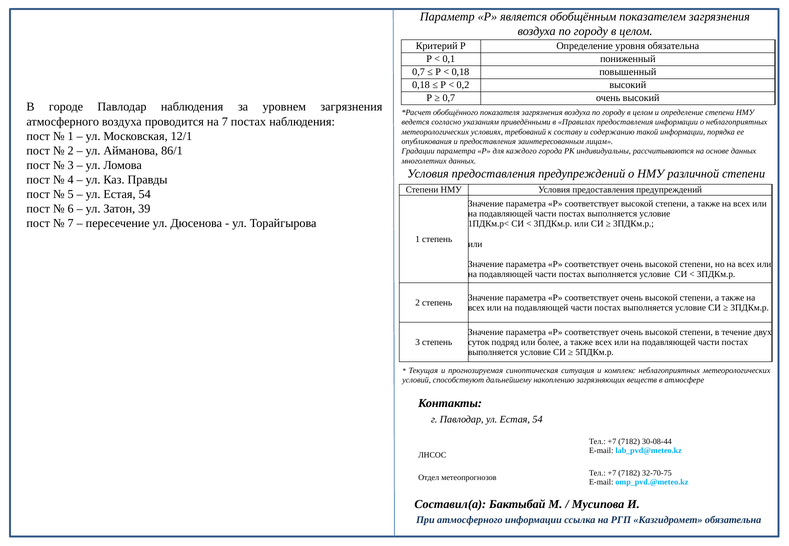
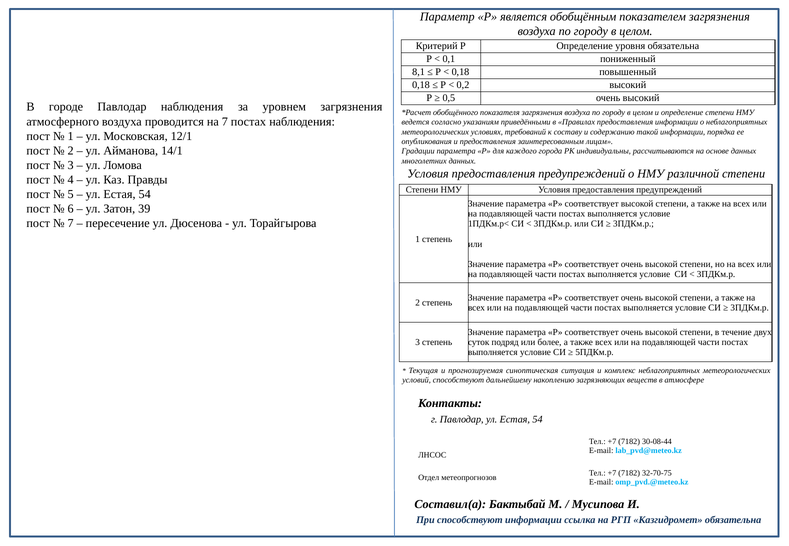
0,7: 0,7 -> 8,1 (419, 72)
0,7: 0,7 -> 0,5 (449, 98)
86/1: 86/1 -> 14/1 (172, 151)
При атмосферного: атмосферного -> способствуют (470, 520)
